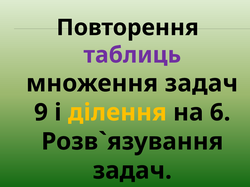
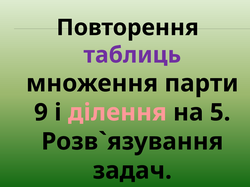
множення задач: задач -> парти (201, 84)
ділення colour: yellow -> pink (117, 113)
6: 6 -> 5 (220, 113)
